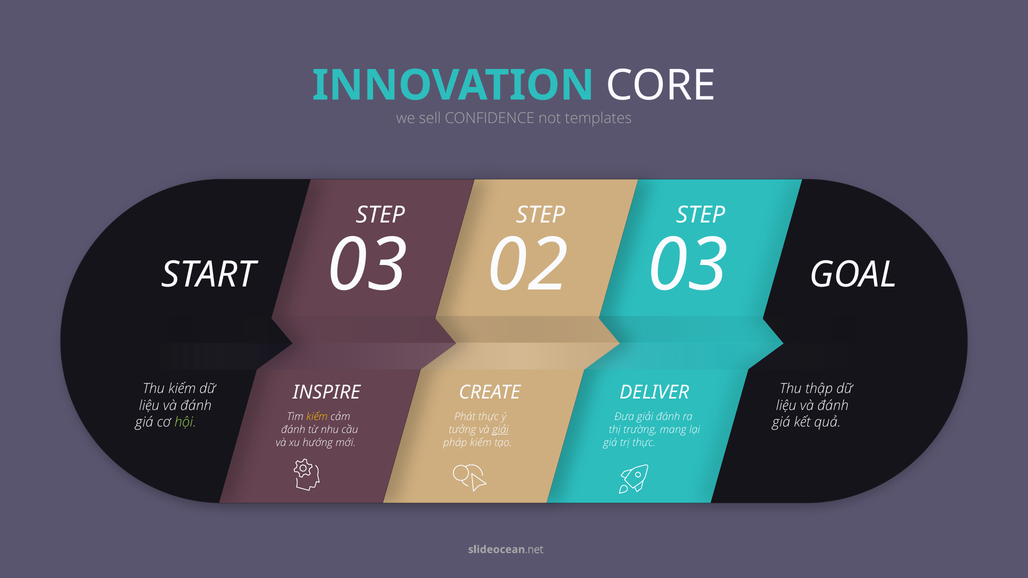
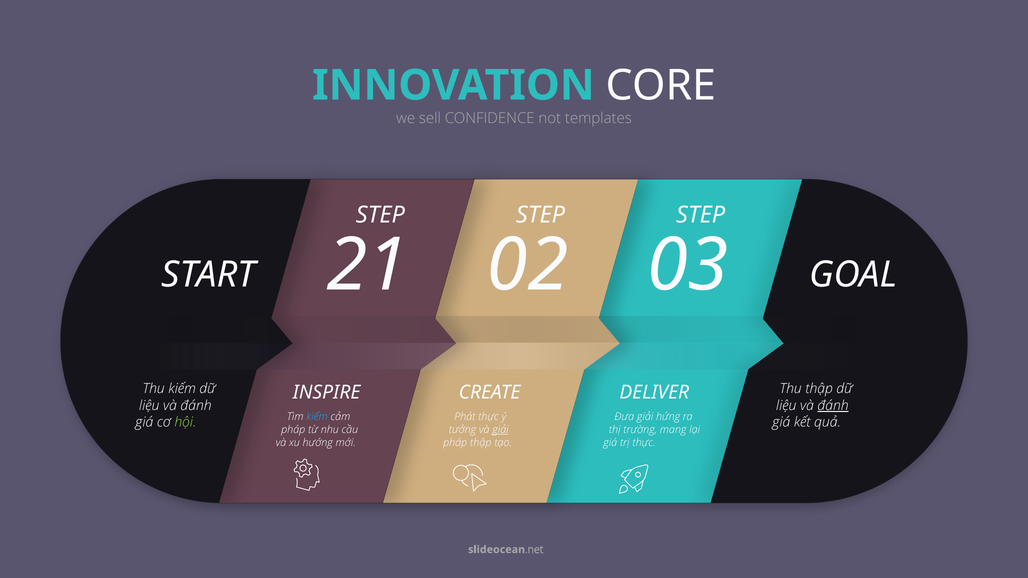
START 03: 03 -> 21 (367, 265)
đánh underline: none -> present (833, 406)
kiếm colour: yellow -> light blue (317, 417)
giải đánh: đánh -> hứng (668, 417)
đánh: đánh -> pháp (293, 430)
pháp kiếm: kiếm -> thập (481, 443)
